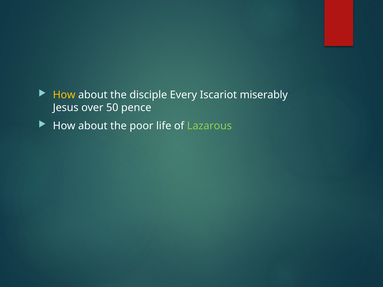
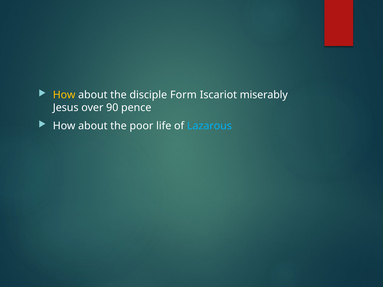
Every: Every -> Form (183, 95)
50: 50 -> 90 (112, 108)
Lazarous colour: light green -> light blue (209, 126)
